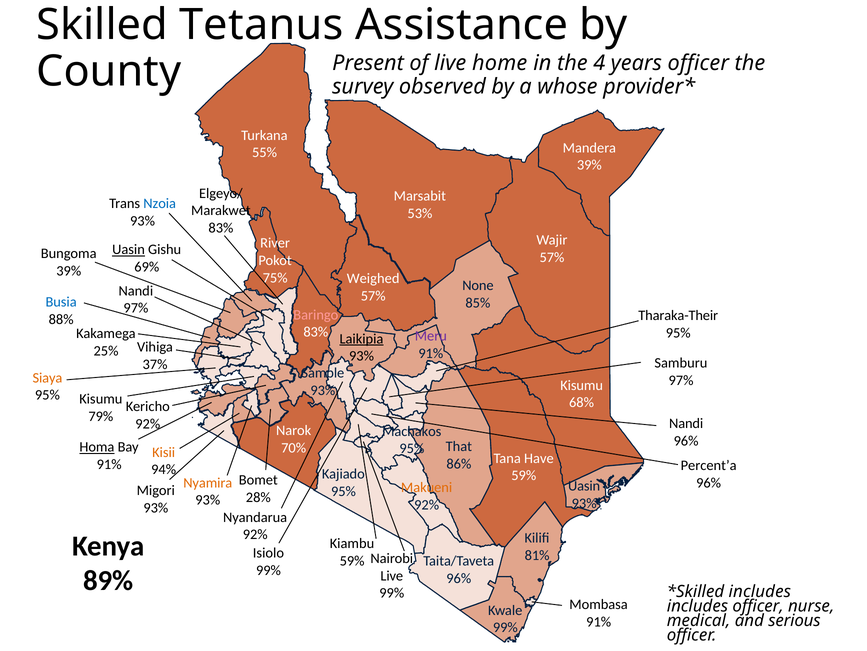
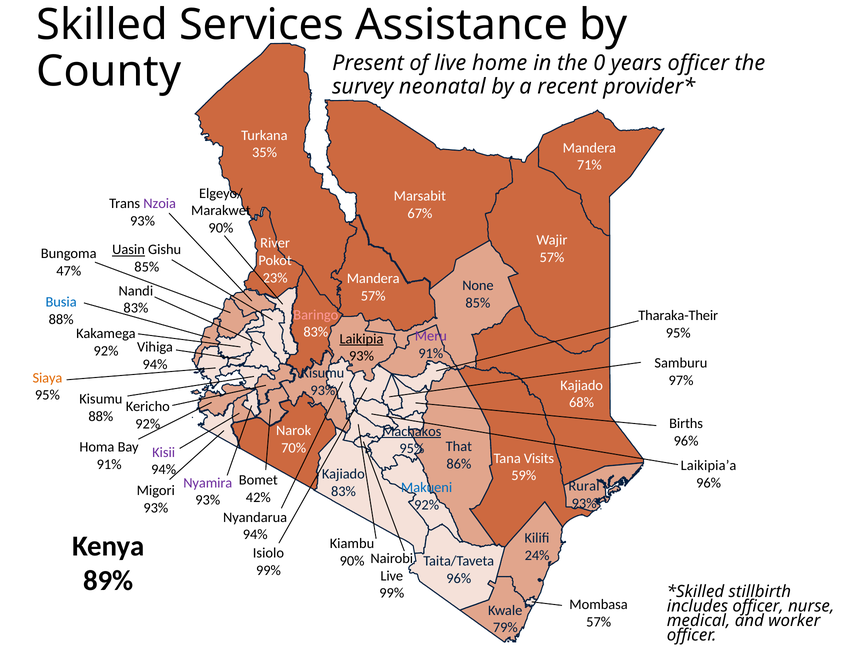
Tetanus: Tetanus -> Services (262, 25)
4: 4 -> 0 (599, 63)
observed: observed -> neonatal (442, 87)
whose: whose -> recent (567, 87)
55%: 55% -> 35% (264, 152)
39%: 39% -> 71% (589, 165)
Nzoia colour: blue -> purple (160, 203)
53%: 53% -> 67% (420, 213)
83%: 83% -> 90% (221, 228)
69%: 69% -> 85% (147, 267)
39%: 39% -> 47% (69, 271)
75%: 75% -> 23% (275, 278)
Weighed: Weighed -> Mandera (373, 278)
97%: 97% -> 83% (136, 308)
25%: 25% -> 92% (106, 350)
37%: 37% -> 94% (155, 364)
Sample: Sample -> Kisumu (323, 373)
Kisumu: Kisumu -> Kajiado (582, 385)
79%: 79% -> 88% (101, 416)
Nandi: Nandi -> Births (686, 423)
Machakos underline: none -> present (412, 431)
Homa underline: present -> none (97, 447)
Kisii colour: orange -> purple (164, 452)
Have: Have -> Visits (539, 458)
Percent’a: Percent’a -> Laikipia’a (709, 465)
Nyamira colour: orange -> purple (208, 482)
Uasin: Uasin -> Rural (584, 485)
Makueni colour: orange -> blue (427, 487)
95%: 95% -> 83% (343, 491)
28%: 28% -> 42% (258, 497)
92%: 92% -> 94% (255, 534)
81%: 81% -> 24% (537, 555)
59%: 59% -> 90% (352, 560)
includes: includes -> stillbirth (760, 591)
serious: serious -> worker (794, 620)
91%: 91% -> 57% (599, 621)
99%: 99% -> 79% (505, 627)
